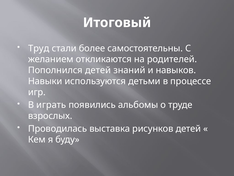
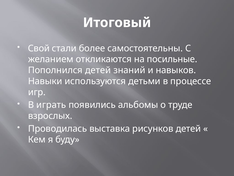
Труд: Труд -> Свой (39, 48)
родителей: родителей -> посильные (172, 59)
